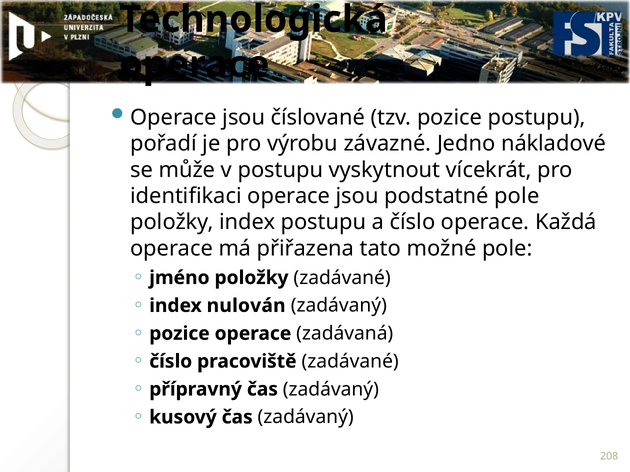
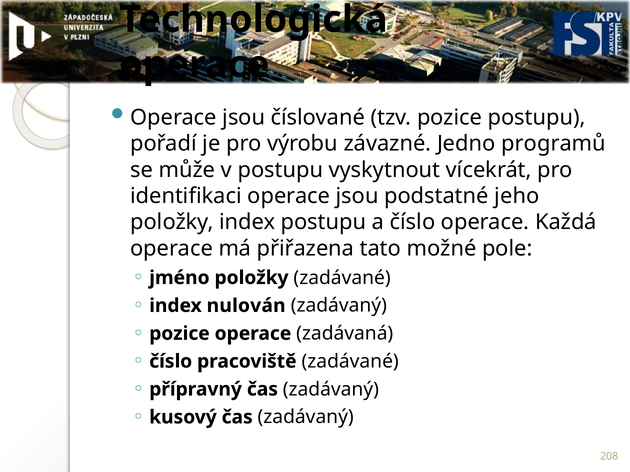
nákladové: nákladové -> programů (554, 144)
podstatné pole: pole -> jeho (517, 196)
